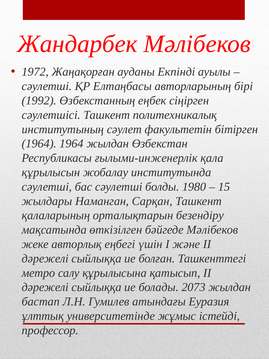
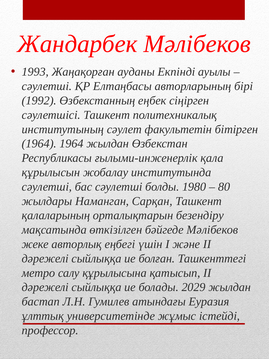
1972: 1972 -> 1993 (35, 72)
15: 15 -> 80 (224, 187)
2073: 2073 -> 2029 (194, 287)
